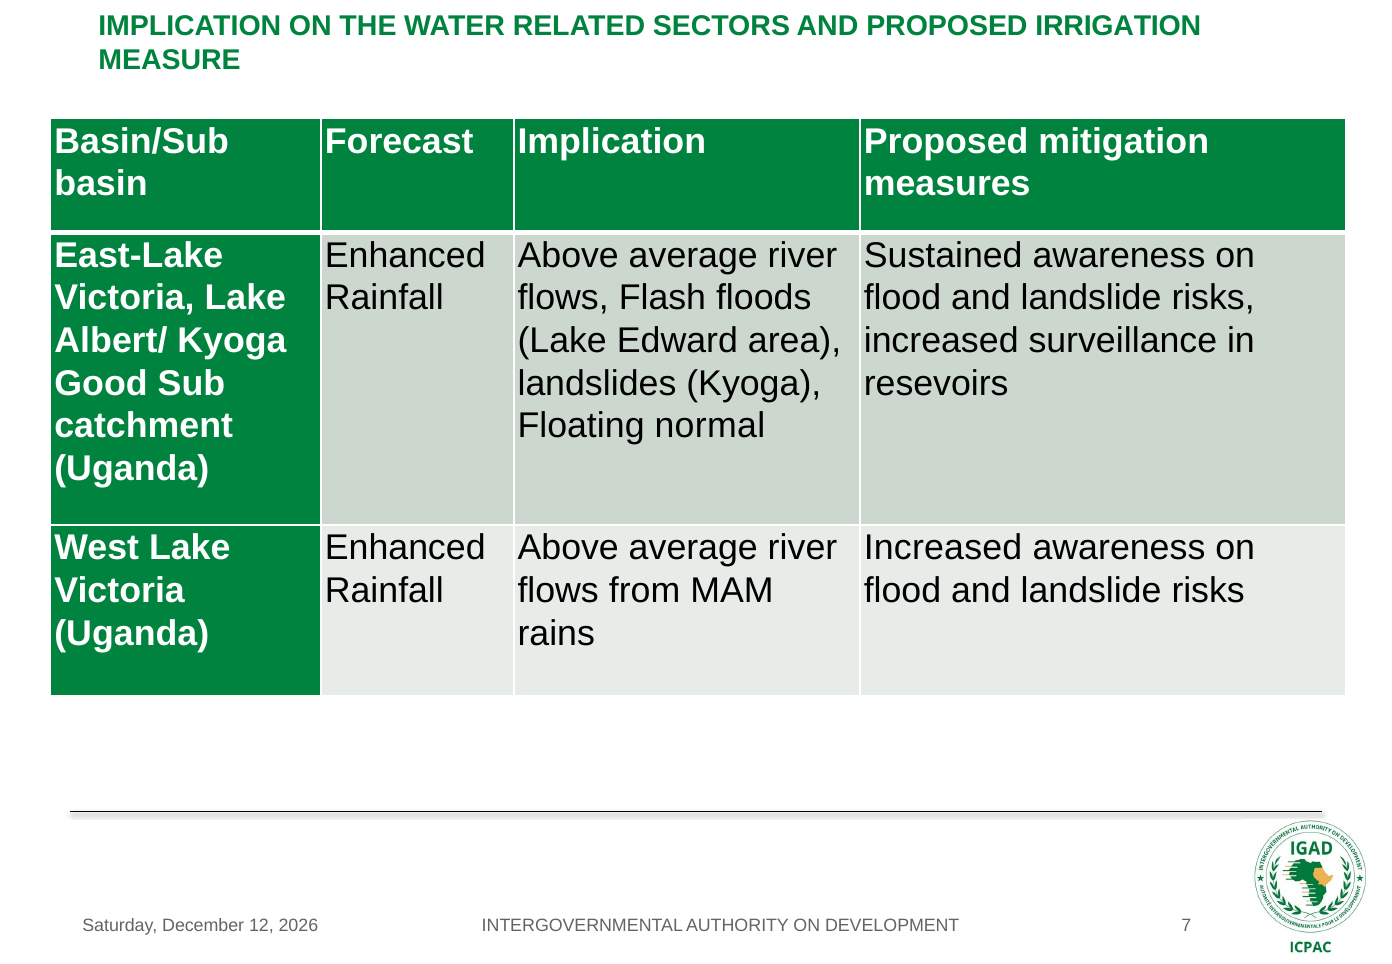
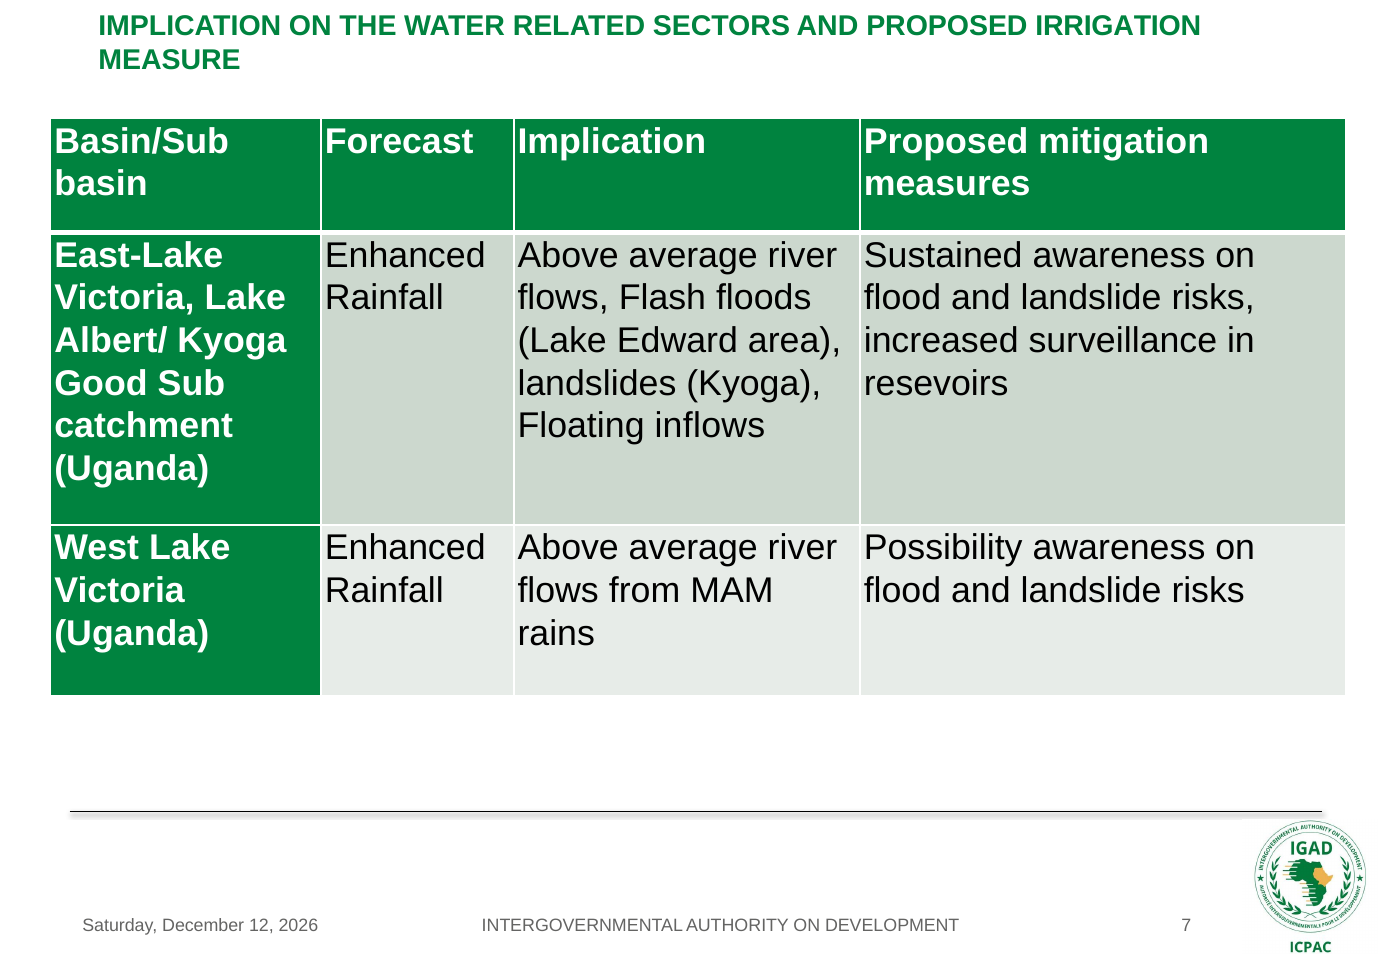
normal: normal -> inflows (710, 426)
Increased: Increased -> Possibility (943, 548)
